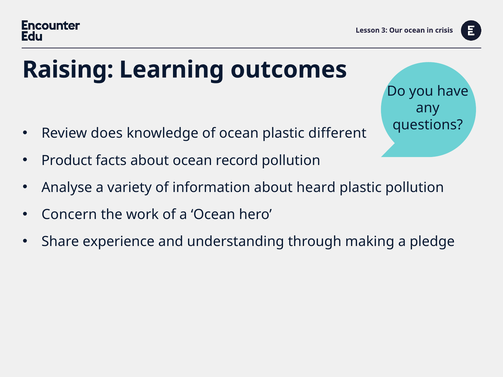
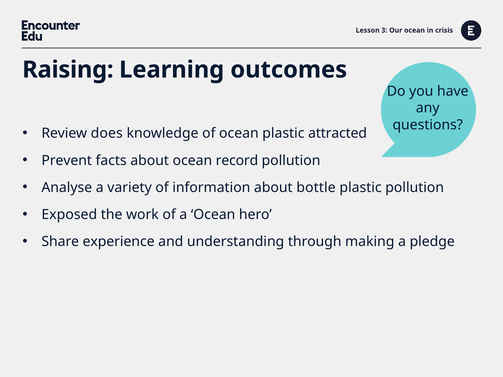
different: different -> attracted (338, 133)
Product: Product -> Prevent (67, 161)
heard: heard -> bottle (316, 188)
Concern: Concern -> Exposed (69, 215)
